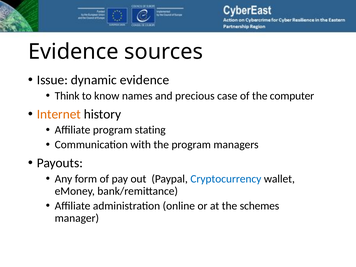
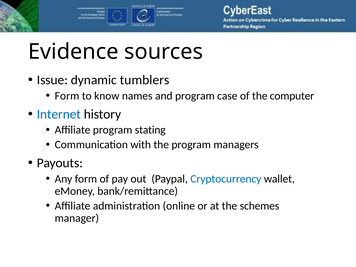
dynamic evidence: evidence -> tumblers (145, 80)
Think: Think -> Form (67, 96)
and precious: precious -> program (195, 96)
Internet colour: orange -> blue (59, 114)
